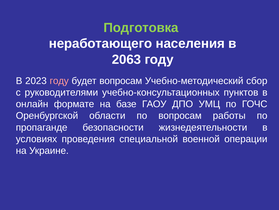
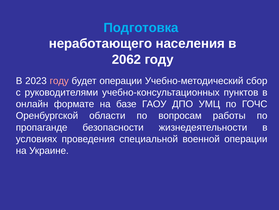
Подготовка colour: light green -> light blue (141, 28)
2063: 2063 -> 2062 (126, 59)
будет вопросам: вопросам -> операции (121, 81)
